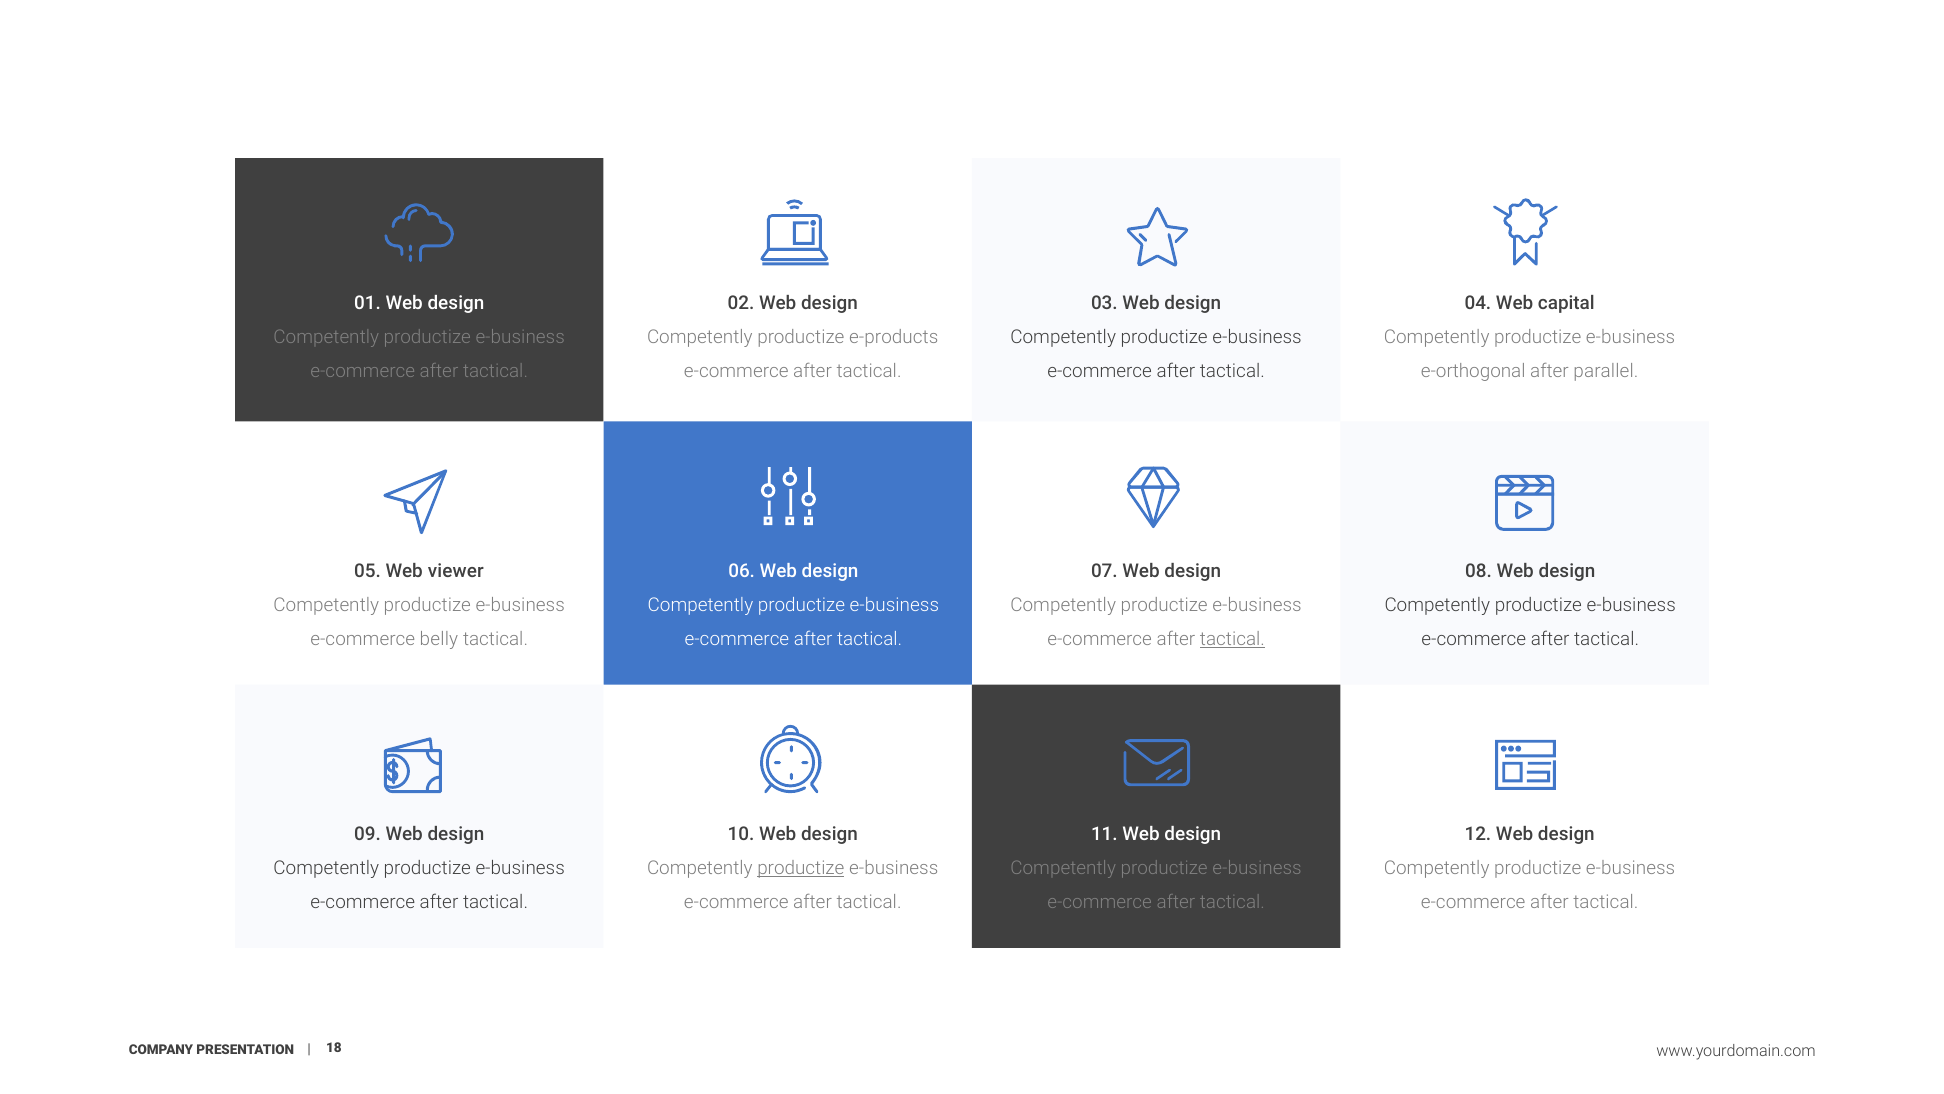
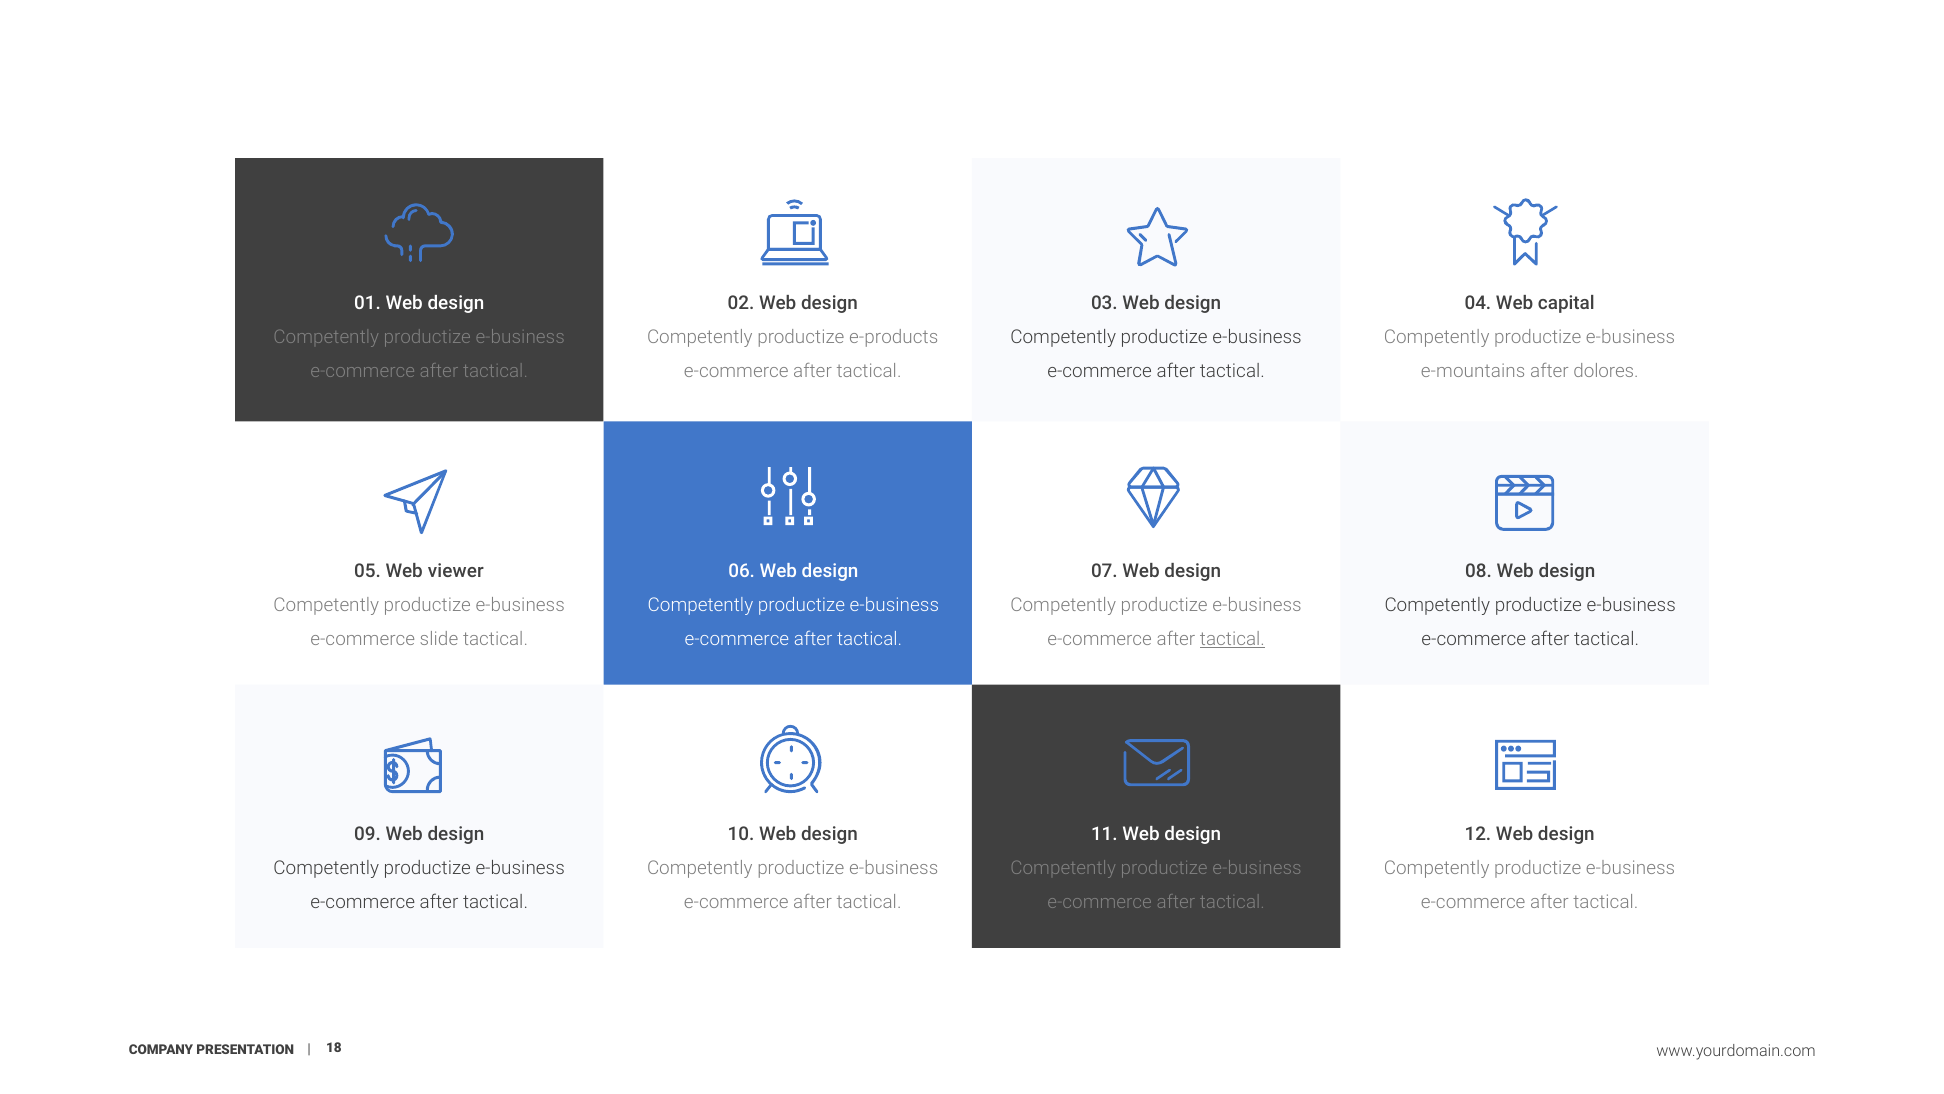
e-orthogonal: e-orthogonal -> e-mountains (1473, 372)
parallel: parallel -> dolores (1606, 372)
belly: belly -> slide (439, 639)
productize underline: present -> none (801, 868)
